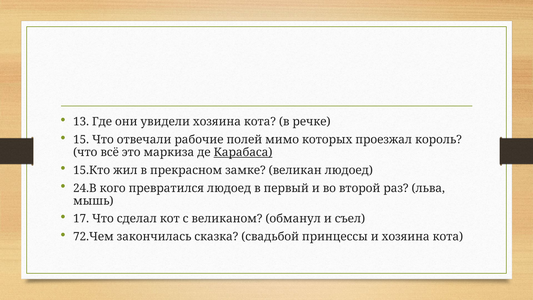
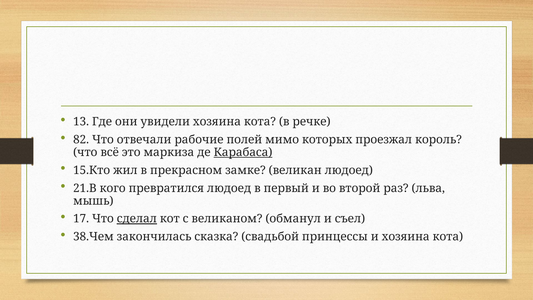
15: 15 -> 82 (81, 140)
24.В: 24.В -> 21.В (85, 188)
сделал underline: none -> present (137, 219)
72.Чем: 72.Чем -> 38.Чем (93, 237)
